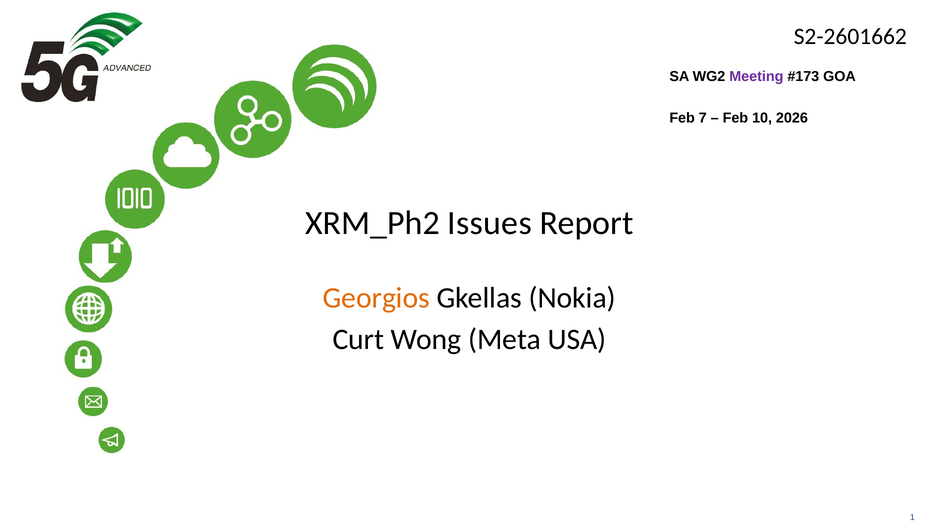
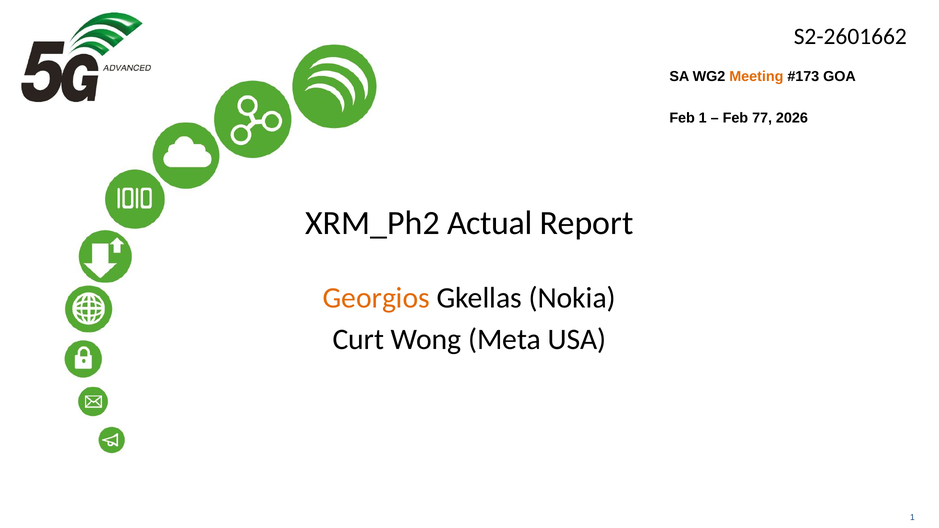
Meeting colour: purple -> orange (756, 76)
Feb 7: 7 -> 1 (703, 118)
10: 10 -> 77 (762, 118)
Issues: Issues -> Actual (490, 223)
